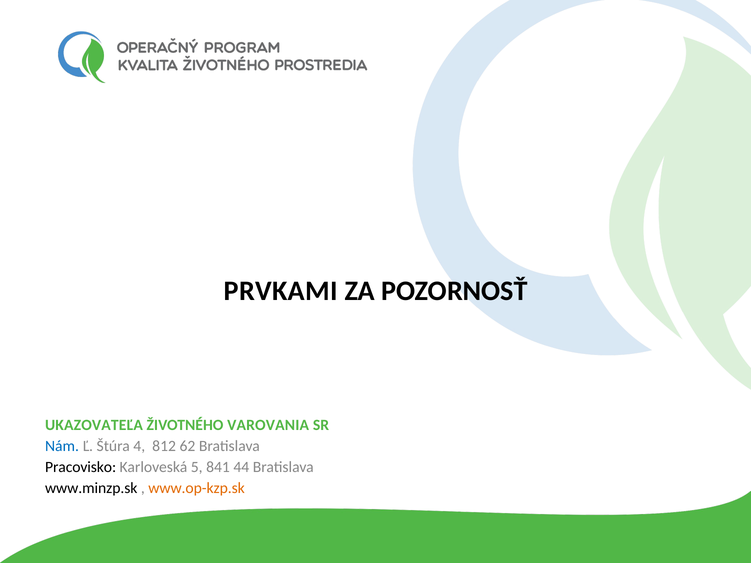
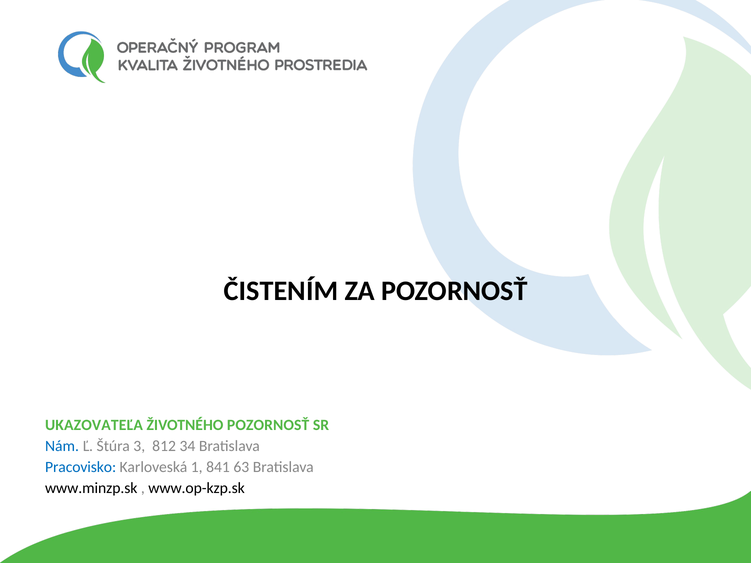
PRVKAMI: PRVKAMI -> ČISTENÍM (281, 291)
ŽIVOTNÉHO VAROVANIA: VAROVANIA -> POZORNOSŤ (268, 425)
4: 4 -> 3 (139, 446)
62: 62 -> 34 (187, 446)
Pracovisko colour: black -> blue (81, 467)
5: 5 -> 1 (197, 467)
44: 44 -> 63 (241, 467)
www.op-kzp.sk colour: orange -> black (197, 488)
